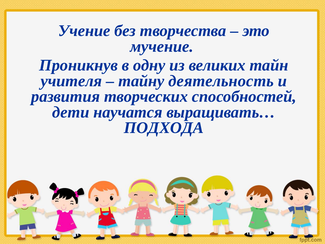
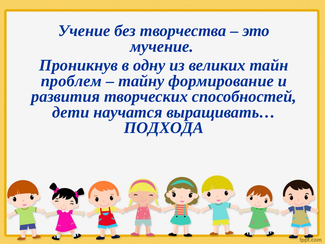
учителя: учителя -> проблем (71, 81)
деятельность: деятельность -> формирование (221, 81)
